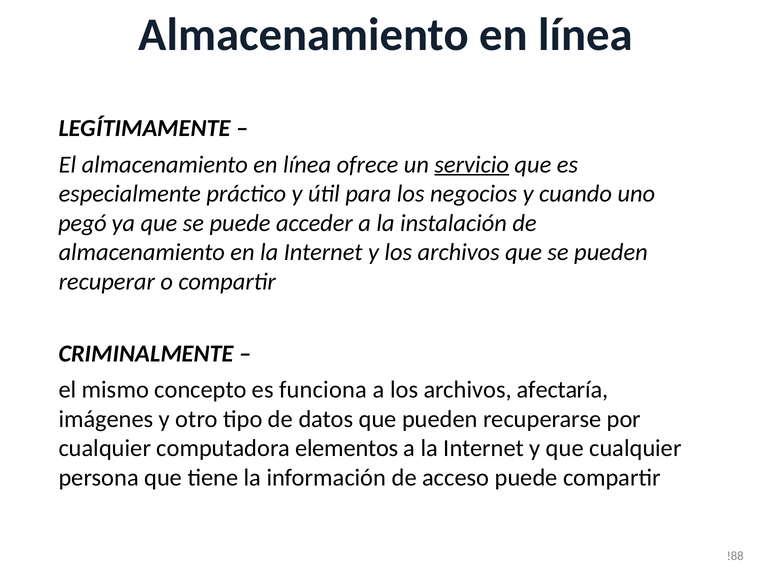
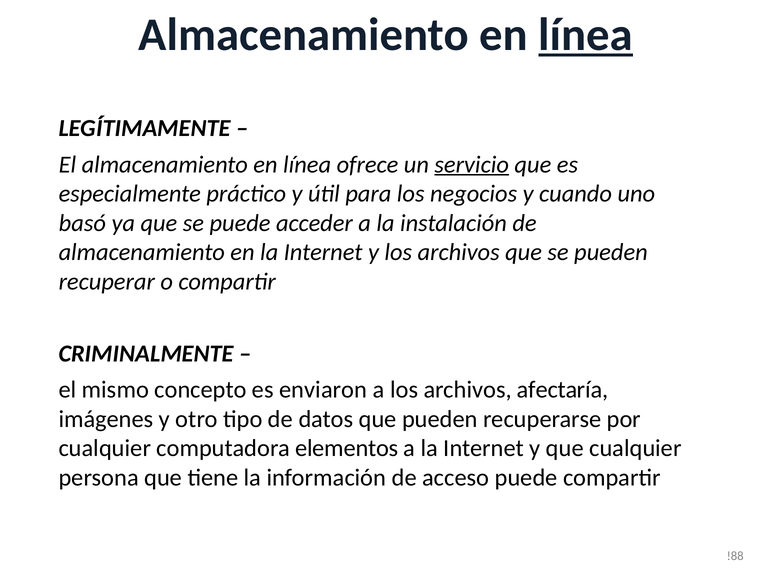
línea underline: none -> present (586, 35)
pegó: pegó -> basó (82, 223)
funciona: funciona -> enviaron (323, 390)
